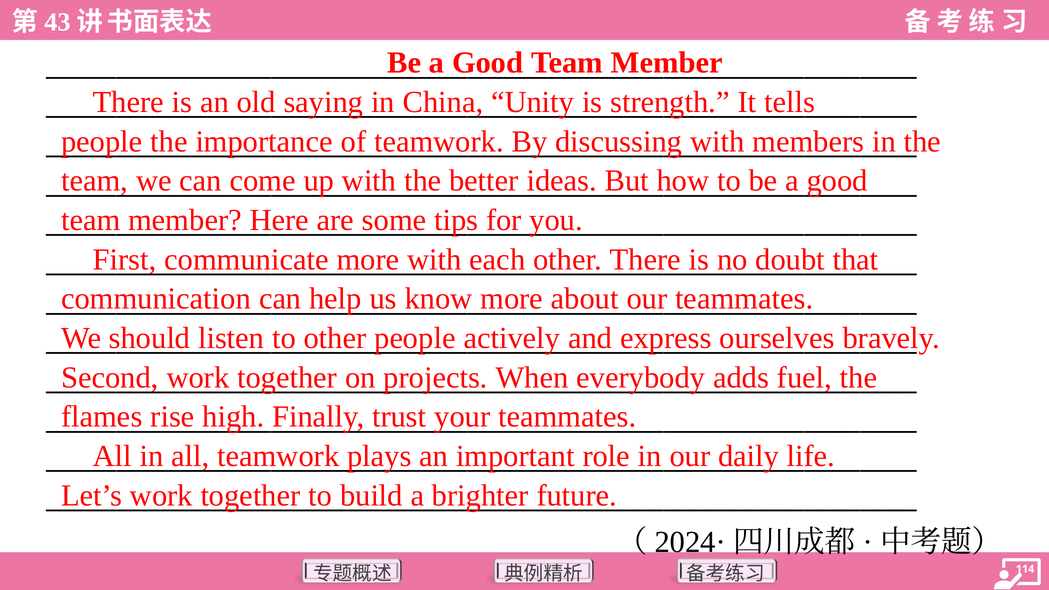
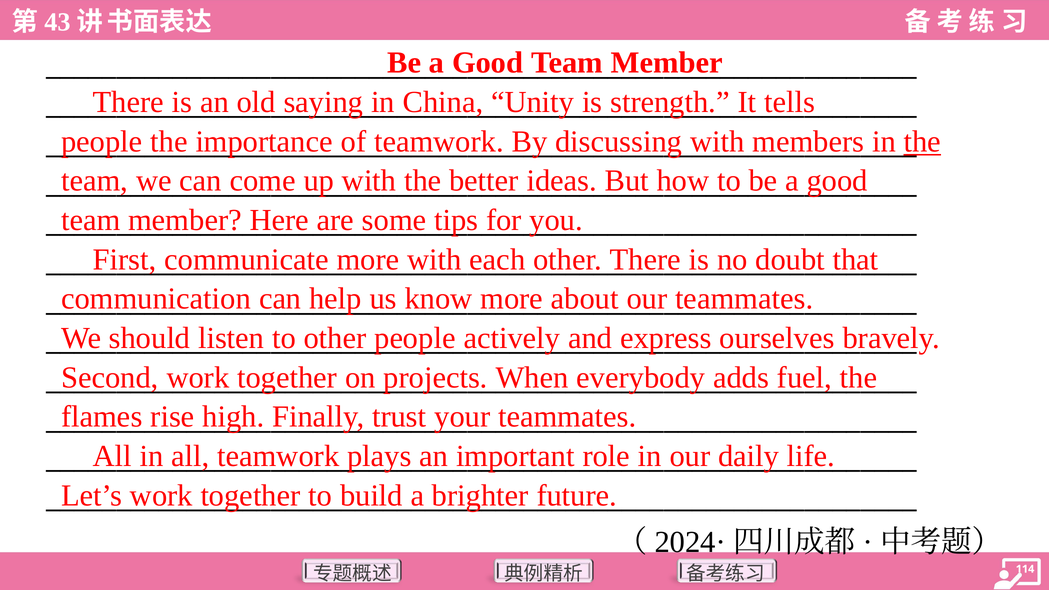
the underline: none -> present (922, 142)
